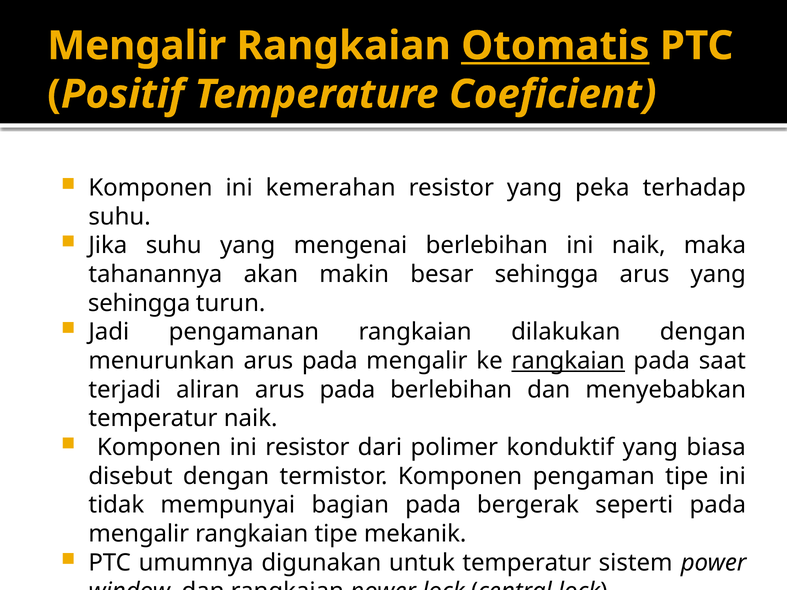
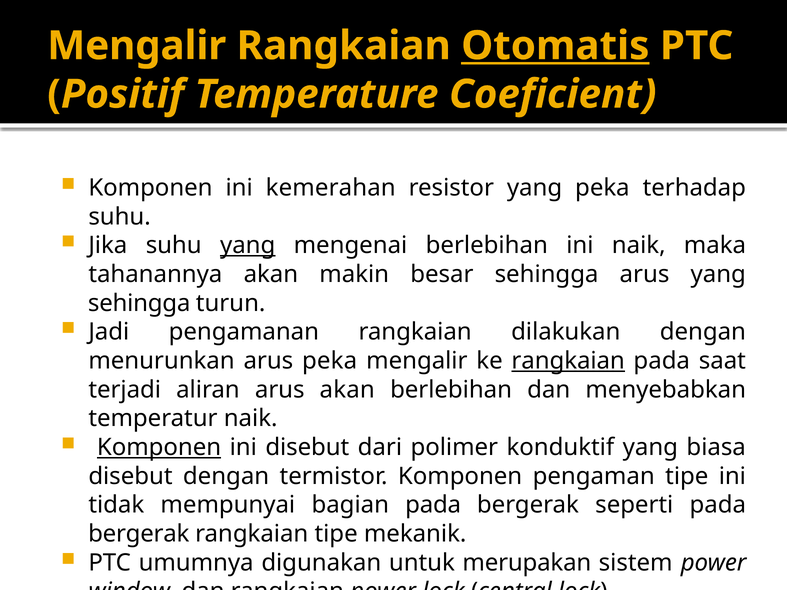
yang underline: none -> present (248, 246)
menurunkan arus pada: pada -> peka (330, 361)
aliran arus pada: pada -> akan (347, 390)
Komponen underline: none -> present (159, 448)
ini resistor: resistor -> disebut (307, 448)
mengalir: mengalir -> bergerak (139, 534)
untuk temperatur: temperatur -> merupakan (527, 563)
